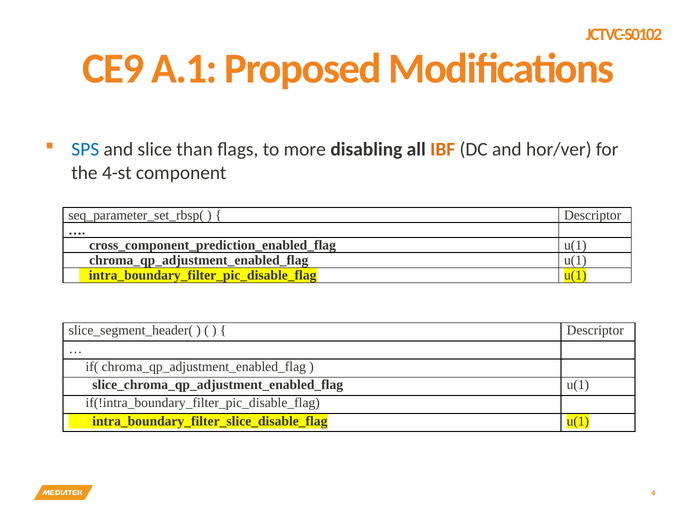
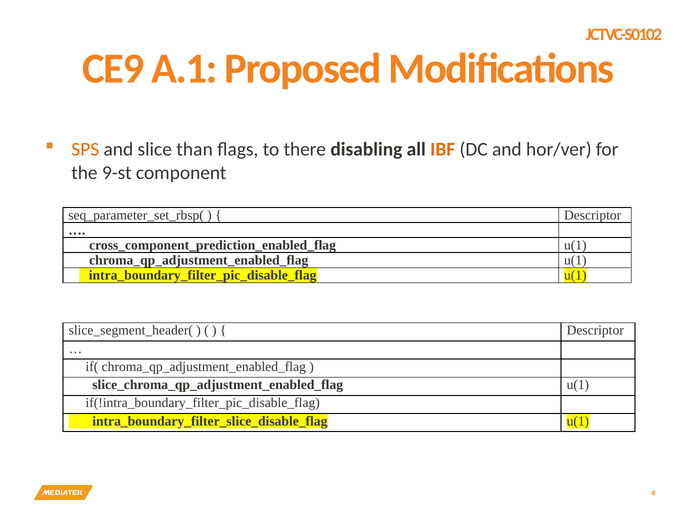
SPS colour: blue -> orange (85, 149)
more: more -> there (305, 149)
4-st: 4-st -> 9-st (117, 173)
